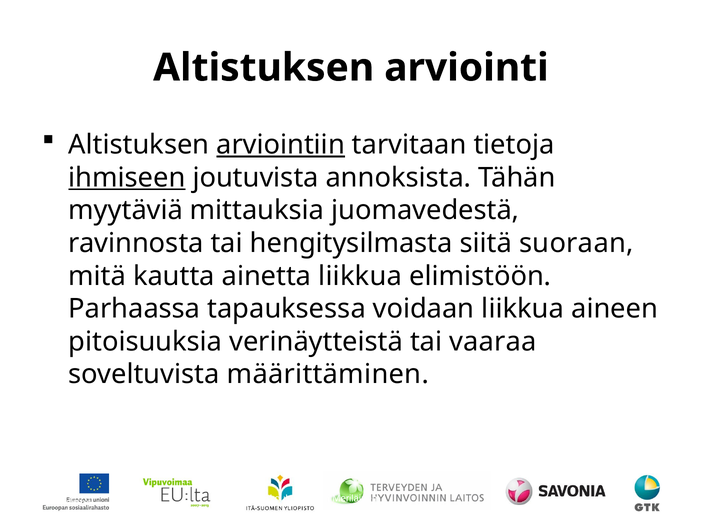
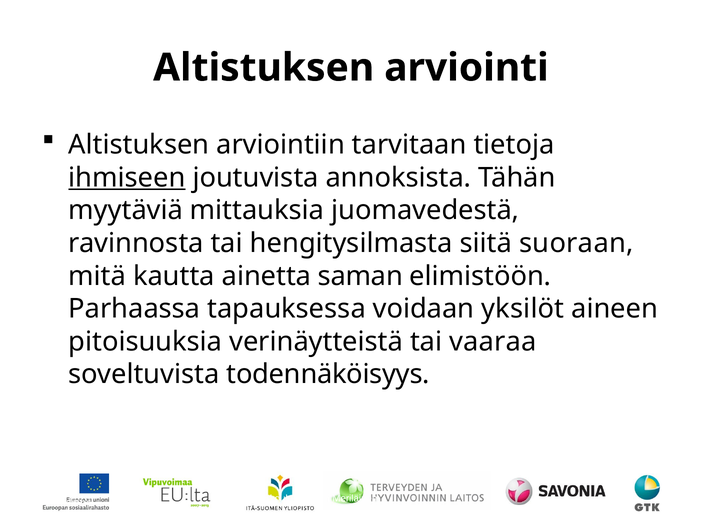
arviointiin underline: present -> none (281, 145)
ainetta liikkua: liikkua -> saman (360, 276)
voidaan liikkua: liikkua -> yksilöt (523, 309)
määrittäminen: määrittäminen -> todennäköisyys (328, 374)
